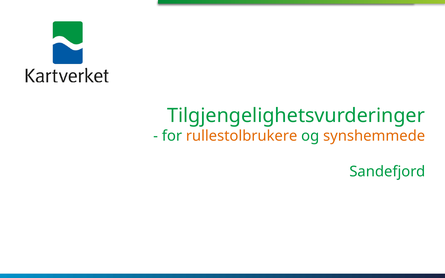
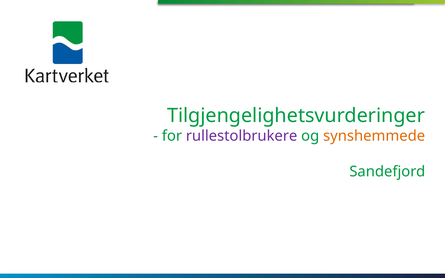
rullestolbrukere colour: orange -> purple (242, 136)
